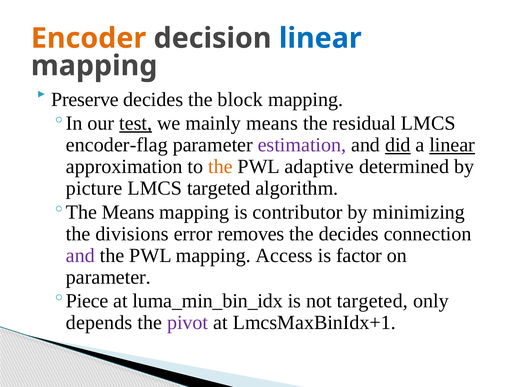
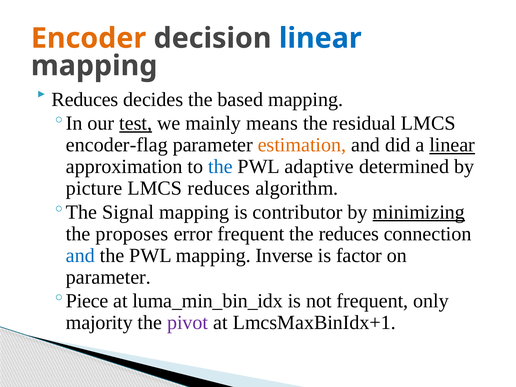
Preserve: Preserve -> Reduces (85, 100)
block: block -> based (240, 100)
estimation colour: purple -> orange (302, 145)
did underline: present -> none (398, 145)
the colour: orange -> blue (220, 167)
LMCS targeted: targeted -> reduces (219, 188)
The Means: Means -> Signal (128, 212)
minimizing underline: none -> present (419, 212)
divisions: divisions -> proposes (132, 234)
error removes: removes -> frequent (251, 234)
the decides: decides -> reduces (349, 234)
and colour: purple -> blue (80, 255)
Access: Access -> Inverse (284, 255)
not targeted: targeted -> frequent (372, 301)
depends: depends -> majority (99, 323)
